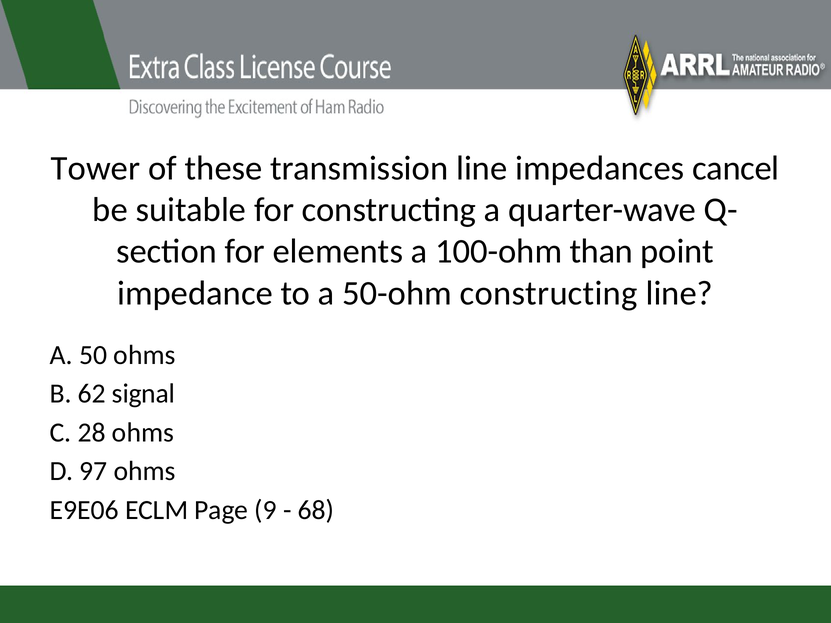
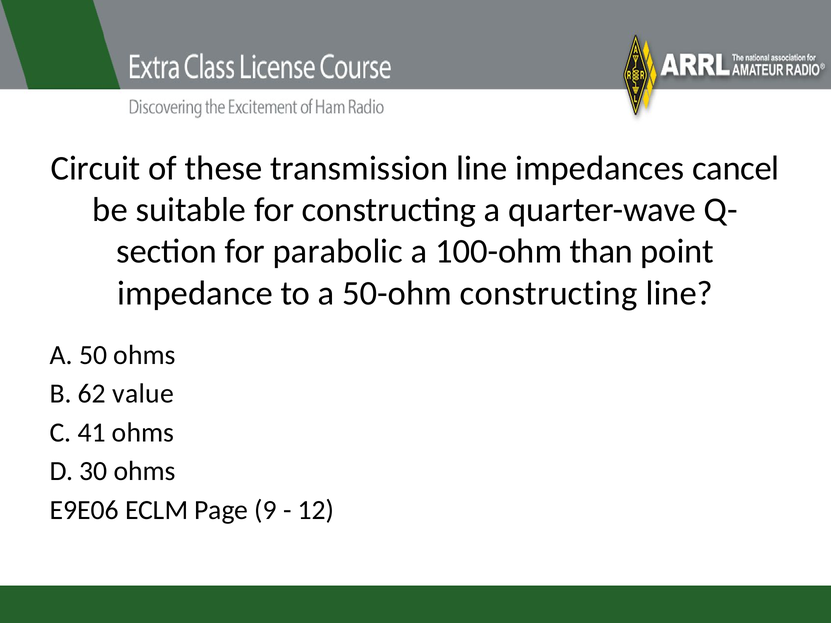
Tower: Tower -> Circuit (96, 169)
elements: elements -> parabolic (338, 252)
signal: signal -> value (143, 394)
28: 28 -> 41 (92, 433)
97: 97 -> 30 (93, 471)
68: 68 -> 12 (316, 510)
